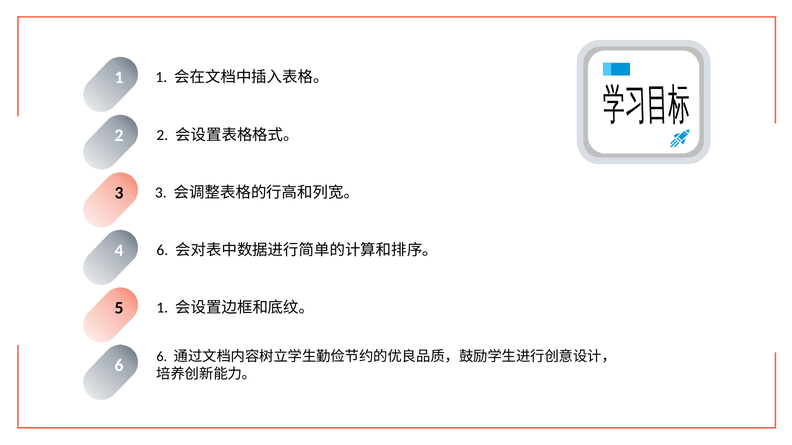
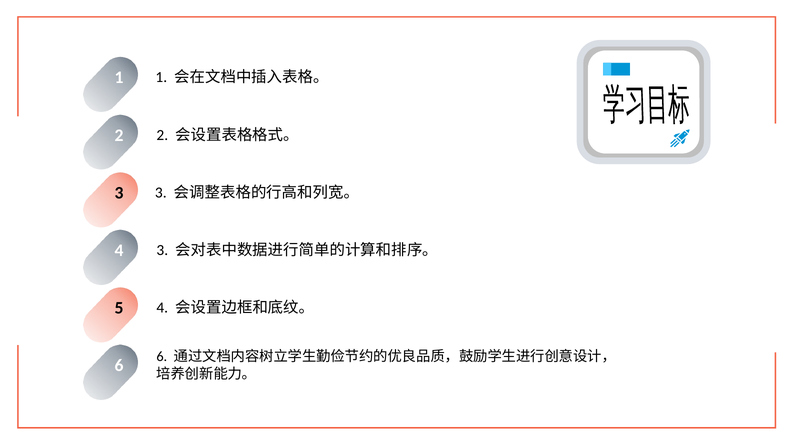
4 6: 6 -> 3 (162, 251)
5 1: 1 -> 4 (162, 308)
